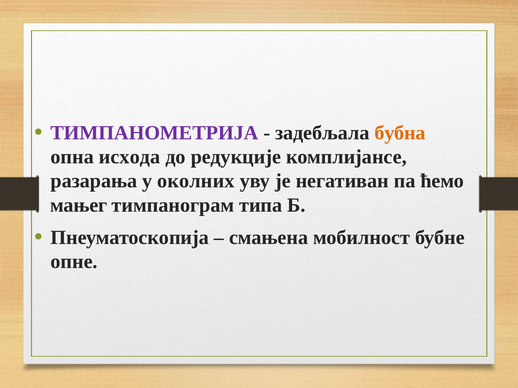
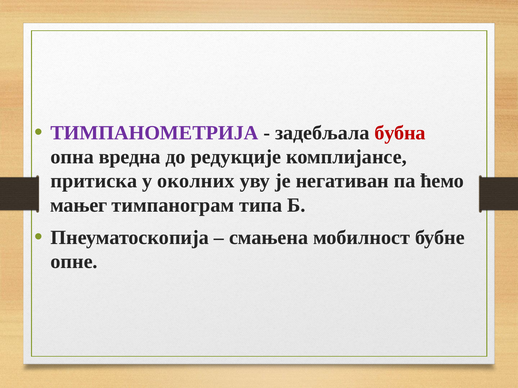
бубна colour: orange -> red (400, 133)
исхода: исхода -> вредна (130, 157)
разарања: разарања -> притиска (94, 181)
